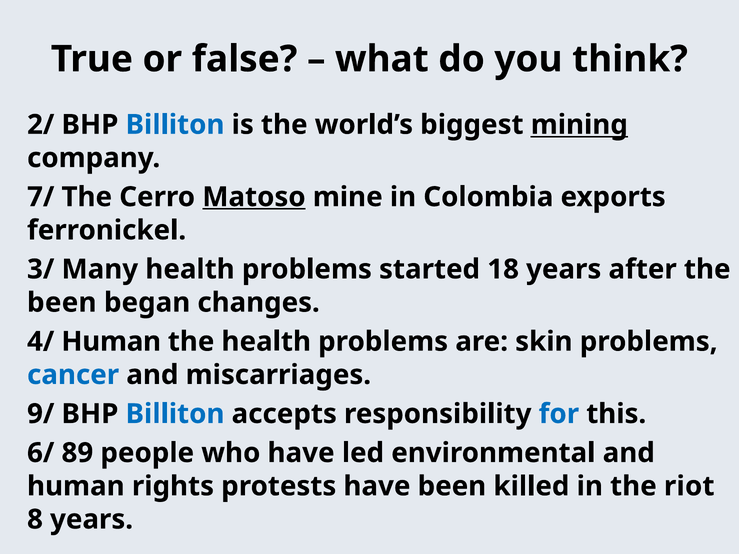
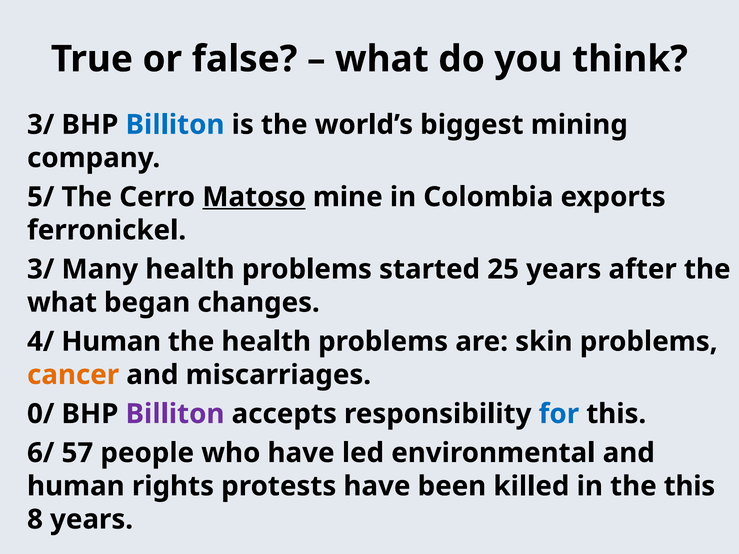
2/: 2/ -> 3/ (41, 125)
mining underline: present -> none (579, 125)
7/: 7/ -> 5/ (41, 197)
18: 18 -> 25 (503, 269)
been: been -> what (62, 303)
cancer colour: blue -> orange (73, 375)
9/: 9/ -> 0/ (41, 414)
Billiton colour: blue -> purple (175, 414)
89: 89 -> 57 (77, 453)
the riot: riot -> this (689, 486)
